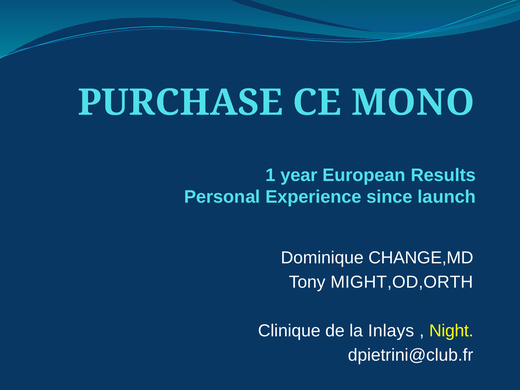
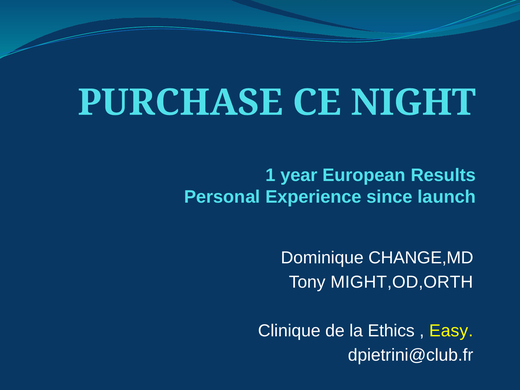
MONO: MONO -> NIGHT (413, 103)
Inlays: Inlays -> Ethics (391, 331)
Night: Night -> Easy (451, 331)
